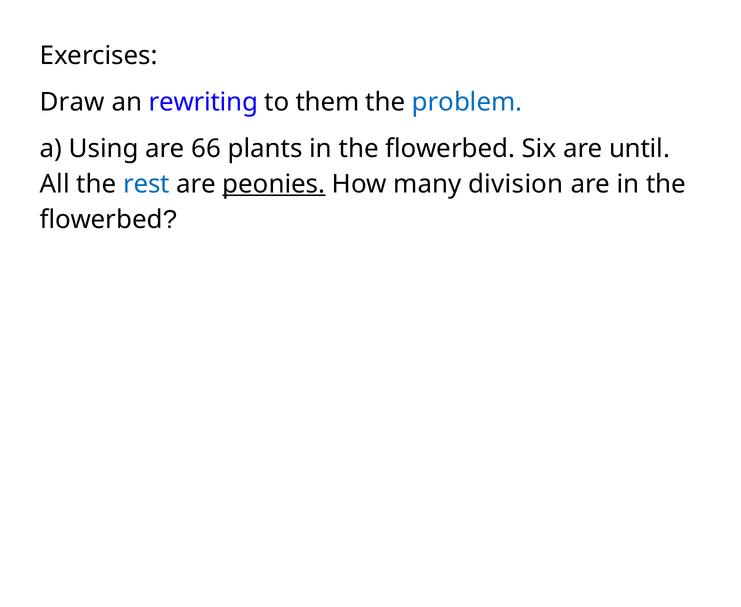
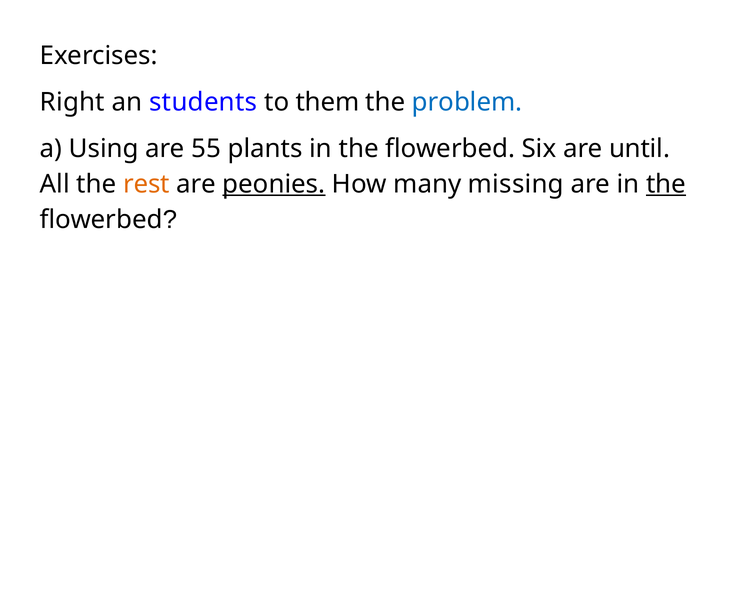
Draw: Draw -> Right (72, 102)
rewriting: rewriting -> students (203, 102)
66: 66 -> 55 (206, 149)
rest colour: blue -> orange (146, 184)
division: division -> missing (516, 184)
the underline: none -> present (666, 184)
